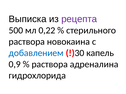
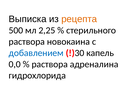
рецепта colour: purple -> orange (79, 19)
0,22: 0,22 -> 2,25 (47, 31)
0,9: 0,9 -> 0,0 (15, 65)
